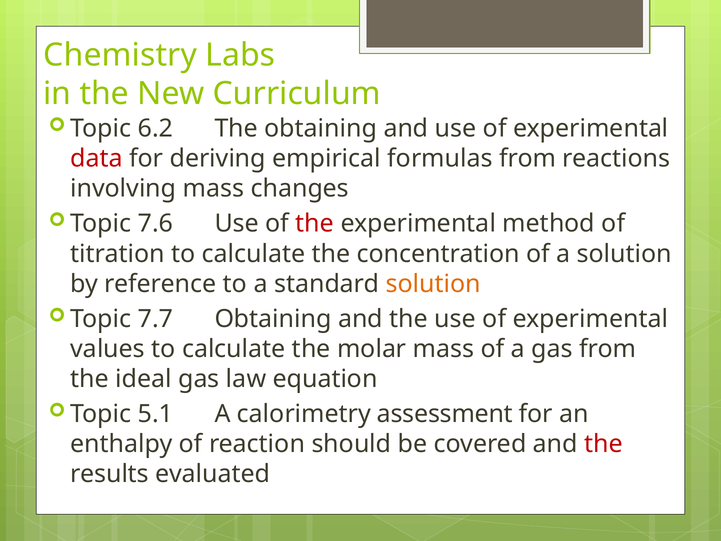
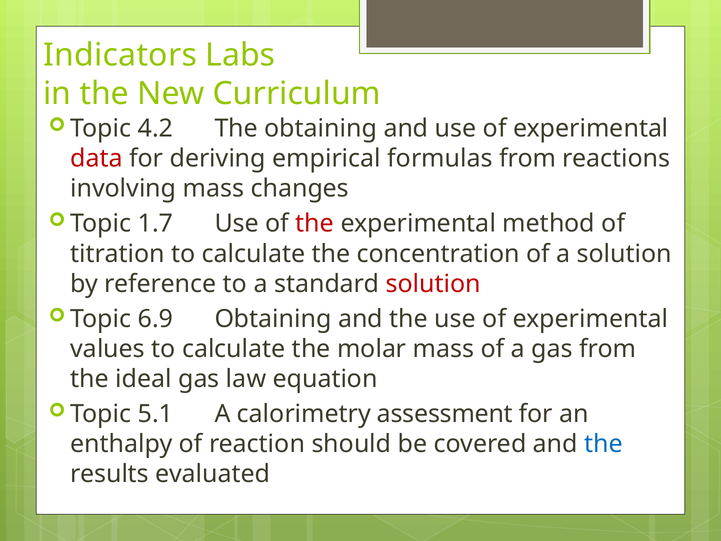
Chemistry: Chemistry -> Indicators (120, 55)
6.2: 6.2 -> 4.2 (156, 129)
7.6: 7.6 -> 1.7 (156, 224)
solution colour: orange -> red (433, 284)
7.7: 7.7 -> 6.9 (156, 319)
the colour: red -> blue (604, 444)
